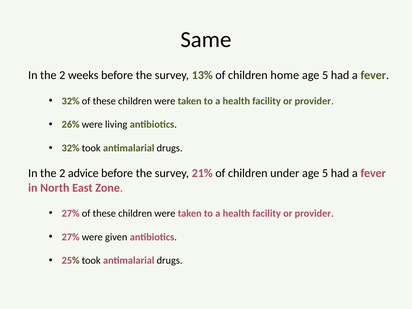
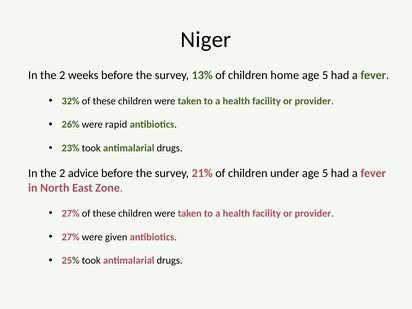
Same: Same -> Niger (206, 40)
living: living -> rapid (116, 125)
32%: 32% -> 23% (71, 148)
